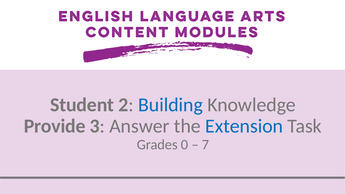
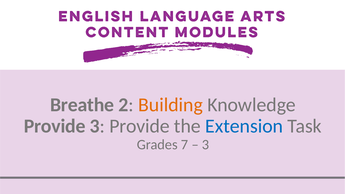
Student: Student -> Breathe (82, 105)
Building colour: blue -> orange (171, 105)
3 Answer: Answer -> Provide (139, 126)
0: 0 -> 7 (185, 145)
7: 7 -> 3 (206, 145)
